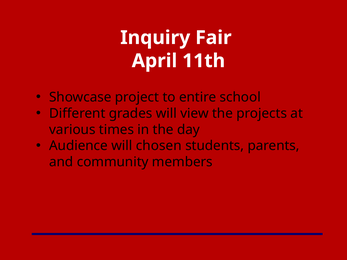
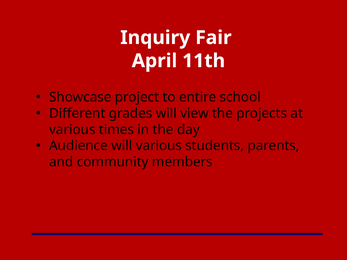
will chosen: chosen -> various (159, 146)
